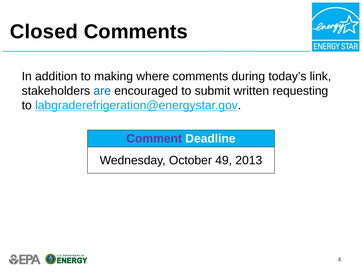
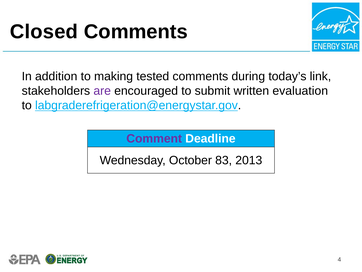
where: where -> tested (153, 76)
are colour: blue -> purple (102, 91)
requesting: requesting -> evaluation (300, 91)
49: 49 -> 83 (224, 160)
